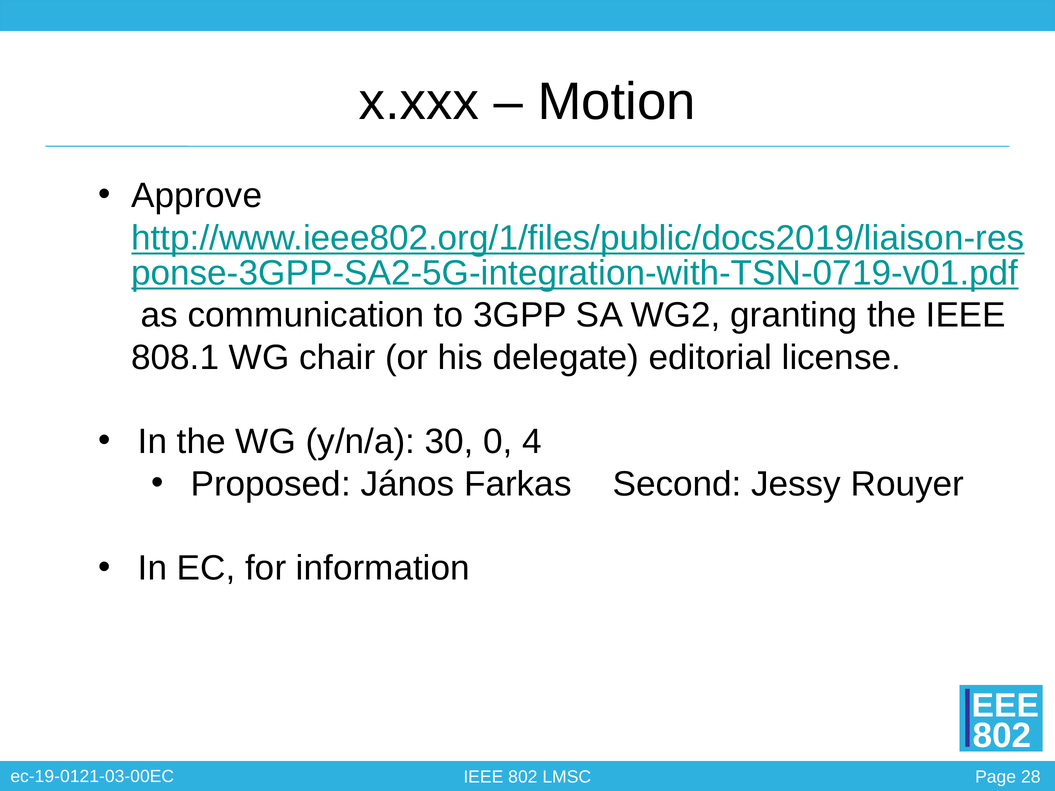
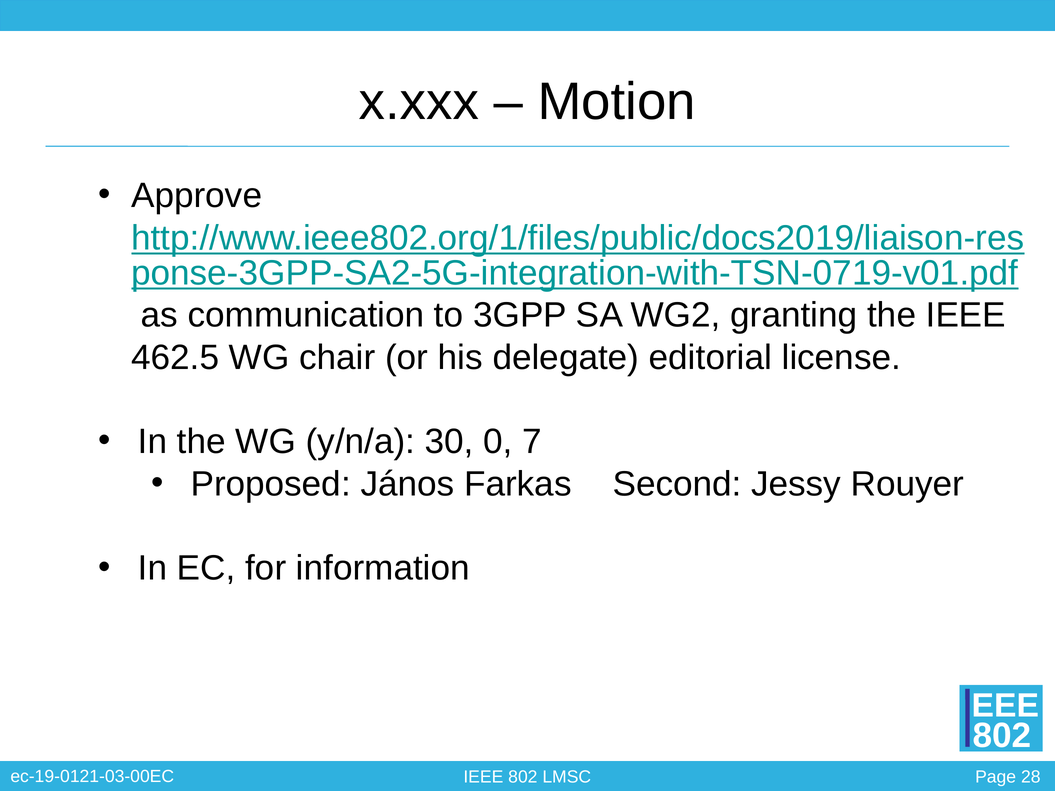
808.1: 808.1 -> 462.5 (175, 358)
4: 4 -> 7 (532, 442)
